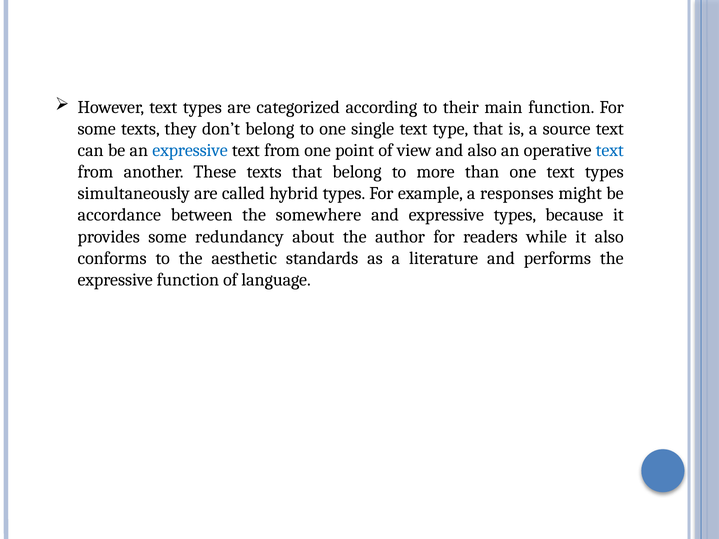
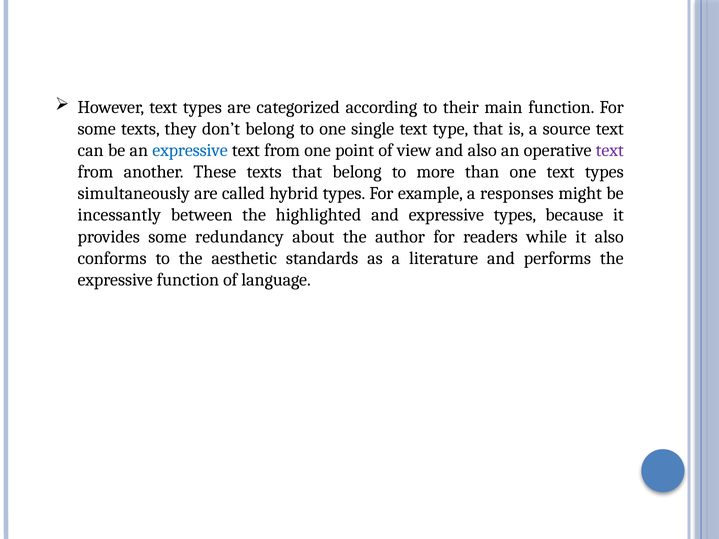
text colour: blue -> purple (610, 150)
accordance: accordance -> incessantly (119, 215)
somewhere: somewhere -> highlighted (318, 215)
